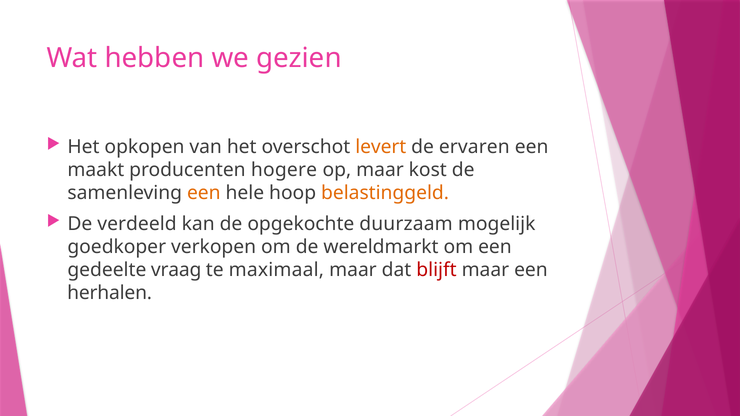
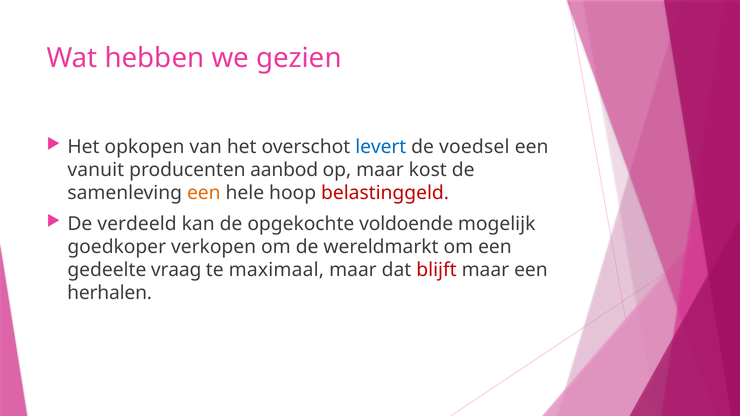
levert colour: orange -> blue (381, 147)
ervaren: ervaren -> voedsel (474, 147)
maakt: maakt -> vanuit (96, 170)
hogere: hogere -> aanbod (284, 170)
belastinggeld colour: orange -> red (385, 193)
duurzaam: duurzaam -> voldoende (406, 224)
